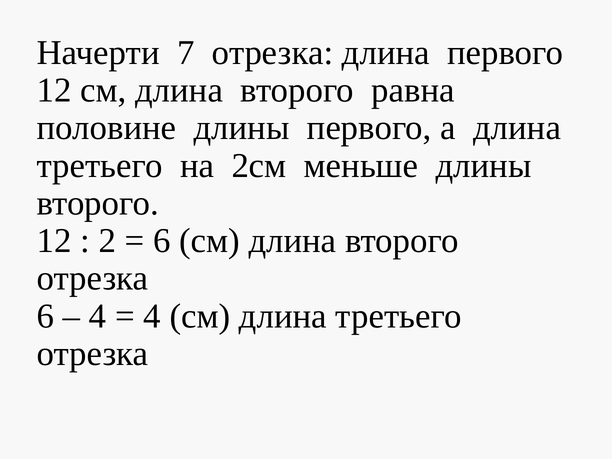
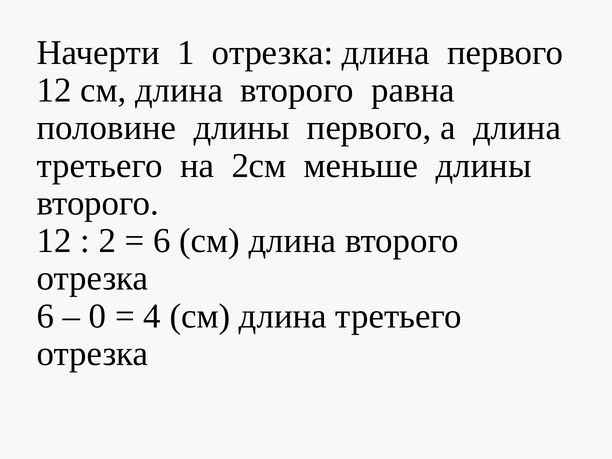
7: 7 -> 1 (186, 53)
4: 4 -> 0 (98, 316)
